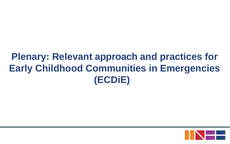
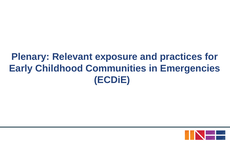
approach: approach -> exposure (116, 57)
